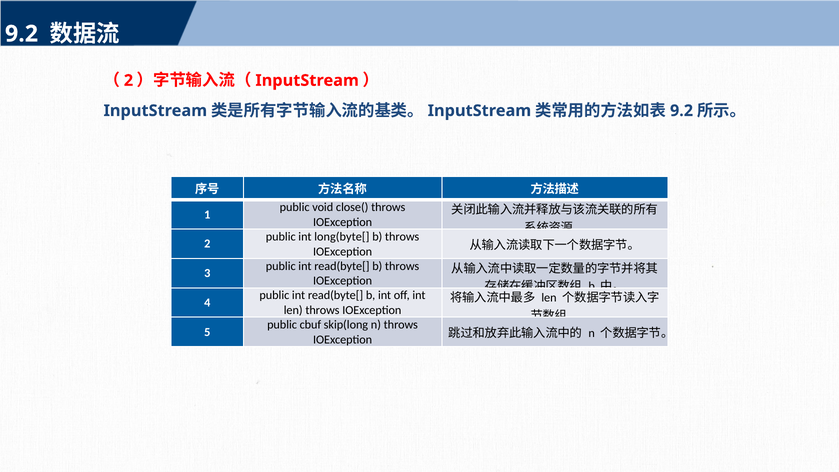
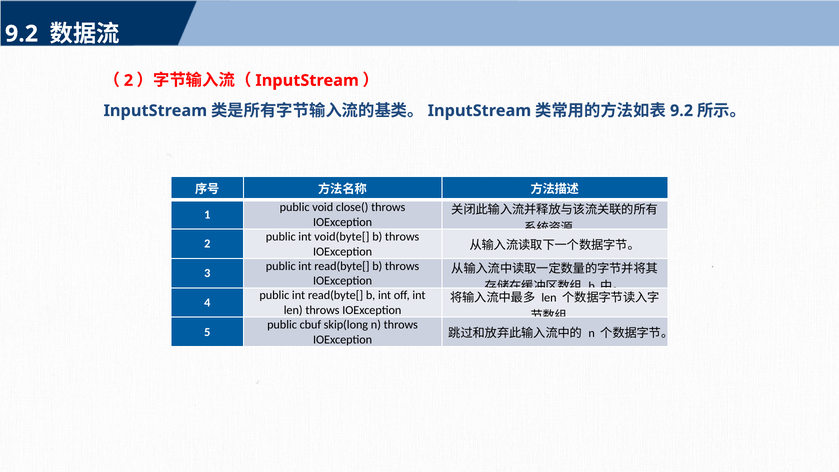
long(byte[: long(byte[ -> void(byte[ (342, 237)
